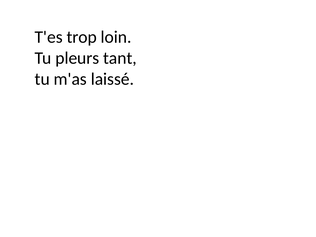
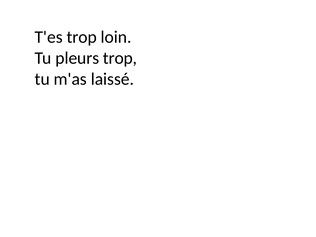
pleurs tant: tant -> trop (120, 58)
